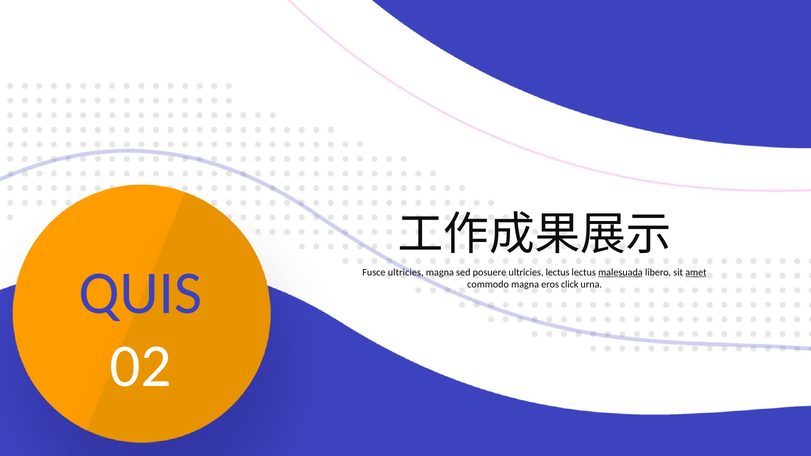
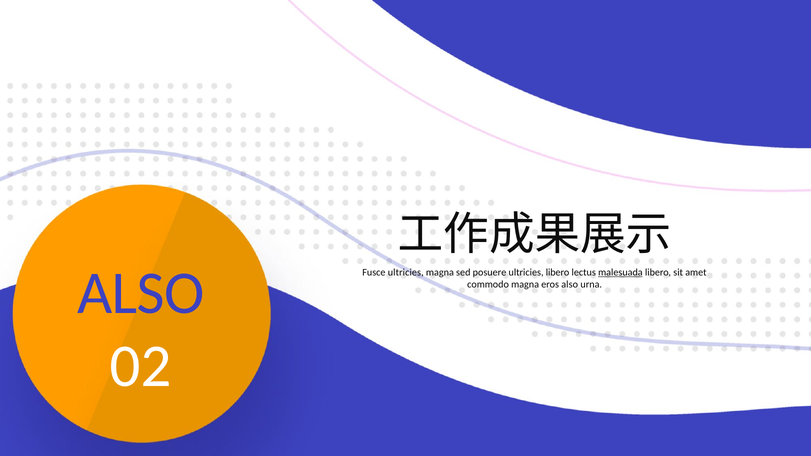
ultricies lectus: lectus -> libero (558, 272)
amet underline: present -> none (696, 272)
QUIS: QUIS -> ALSO (141, 293)
eros click: click -> also (570, 285)
